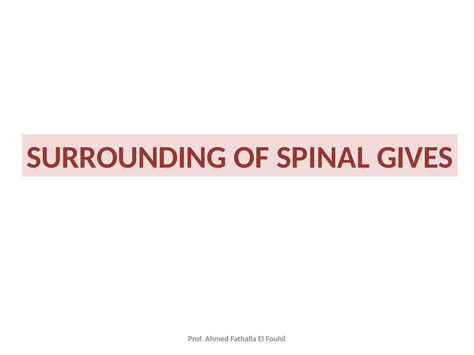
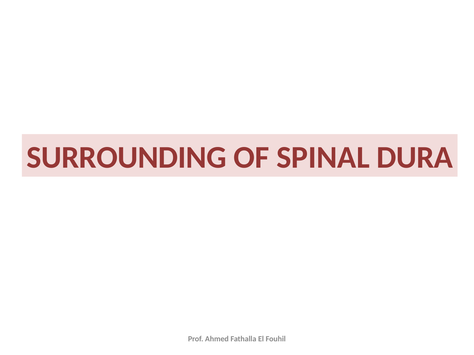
GIVES: GIVES -> DURA (415, 158)
